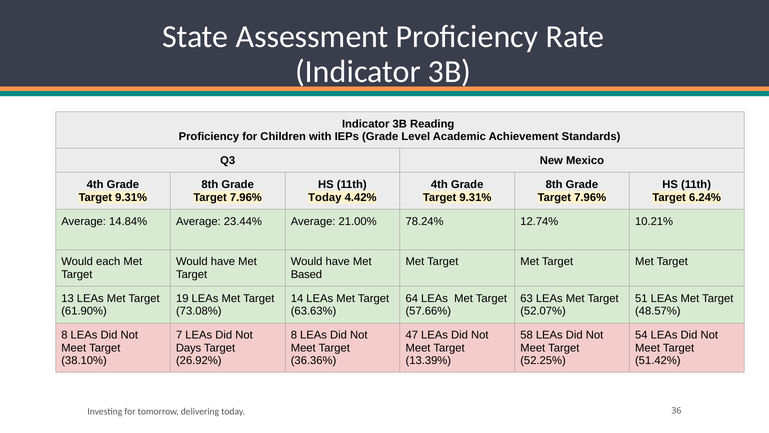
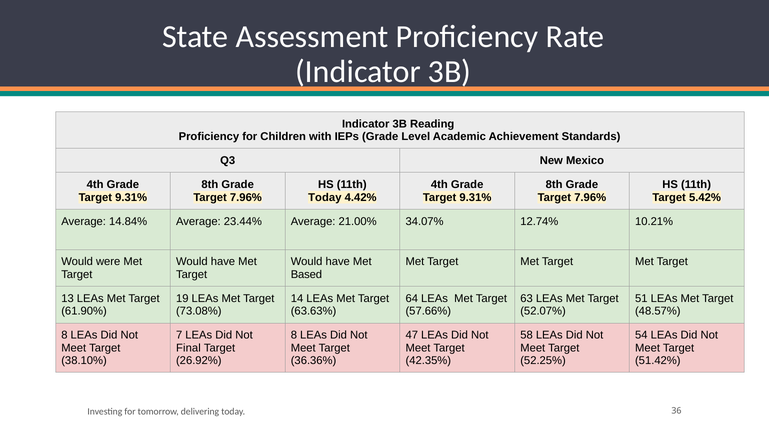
6.24%: 6.24% -> 5.42% (705, 197)
78.24%: 78.24% -> 34.07% (425, 221)
each: each -> were (108, 262)
Days: Days -> Final (188, 348)
13.39%: 13.39% -> 42.35% (428, 360)
